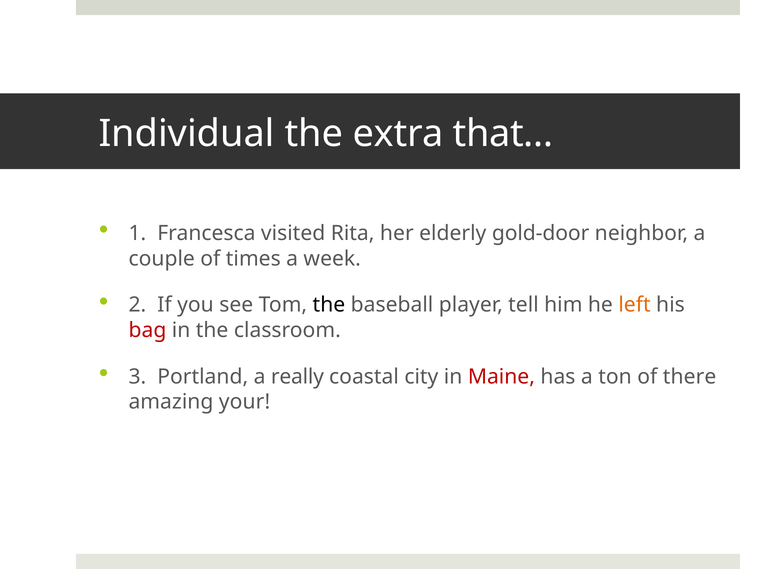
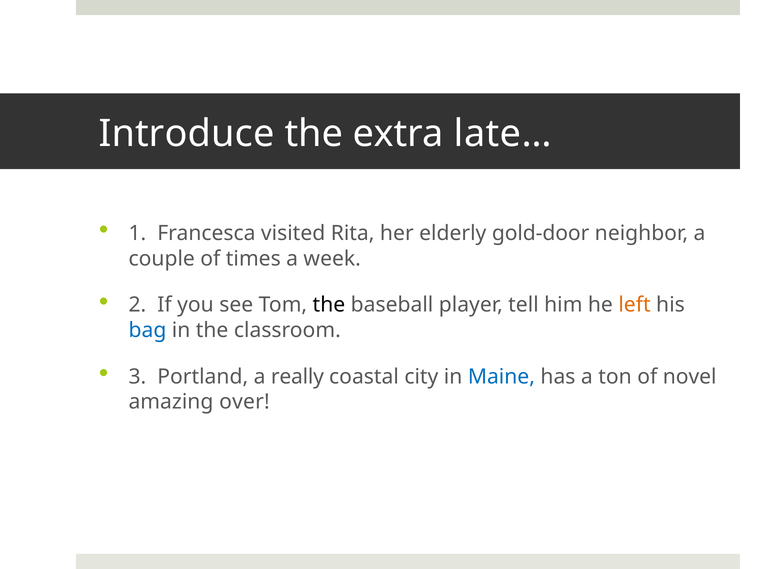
Individual: Individual -> Introduce (187, 134)
that…: that… -> late… (503, 134)
bag colour: red -> blue (147, 330)
Maine colour: red -> blue (501, 377)
there: there -> novel (690, 377)
your: your -> over (244, 402)
